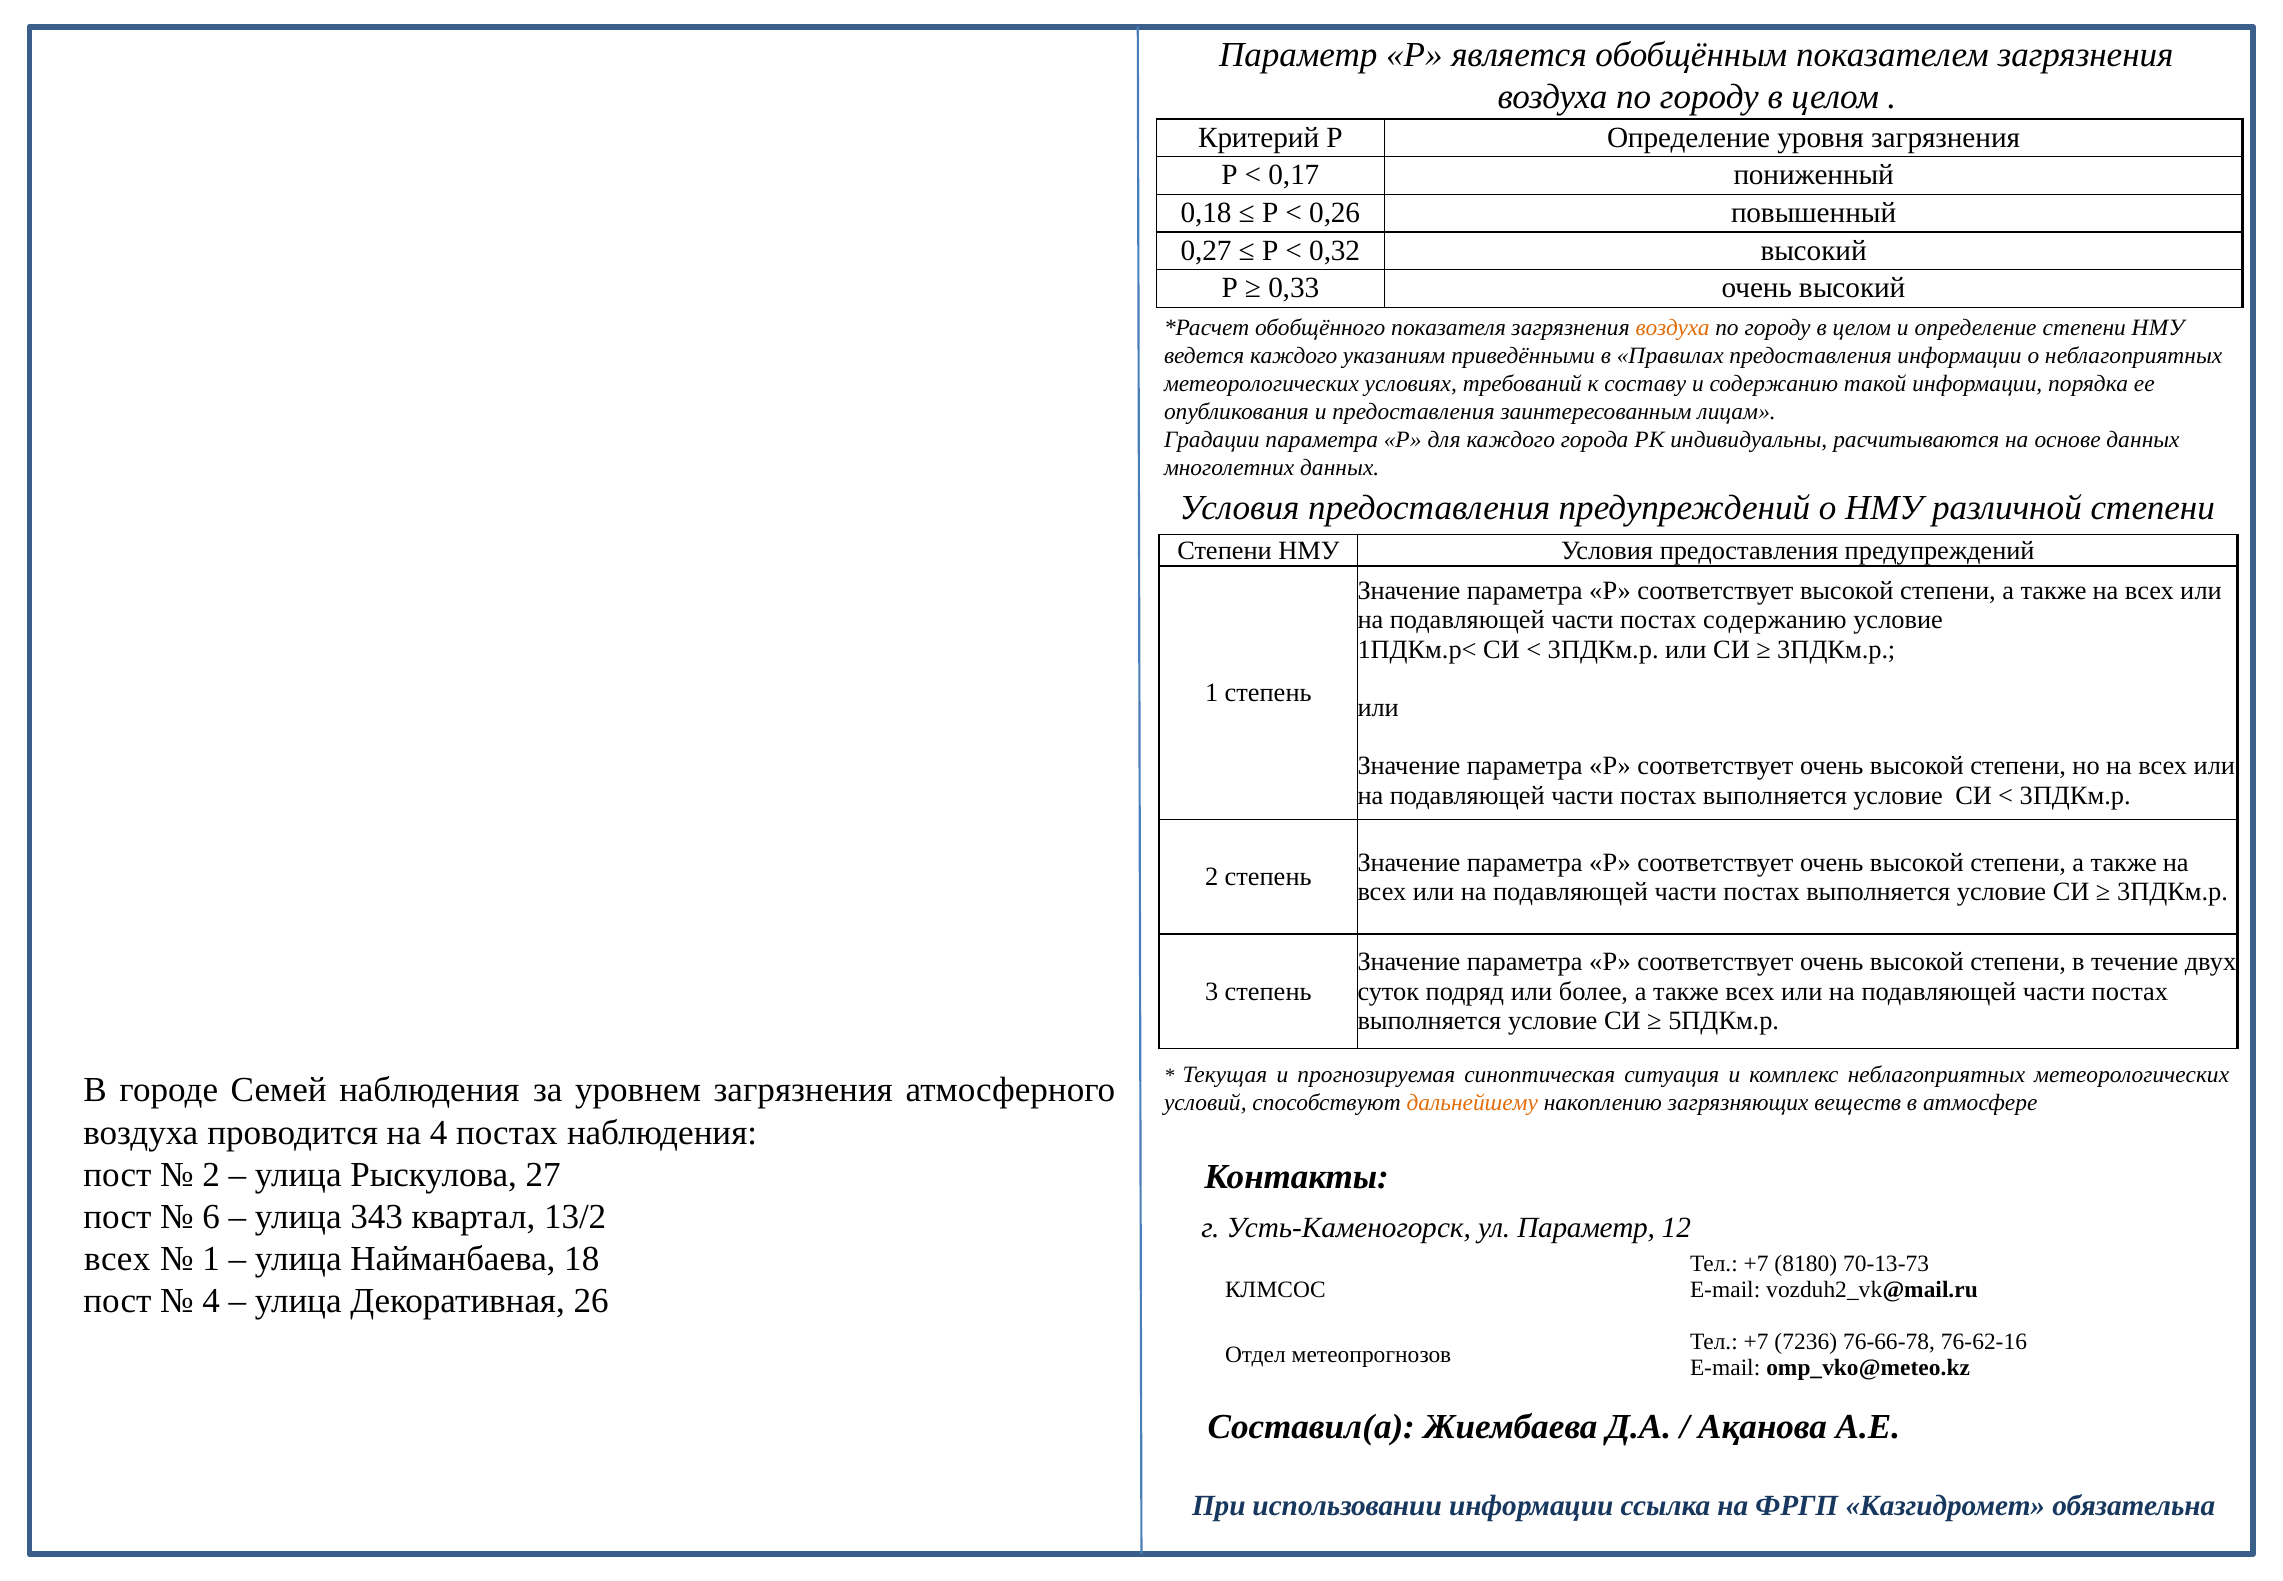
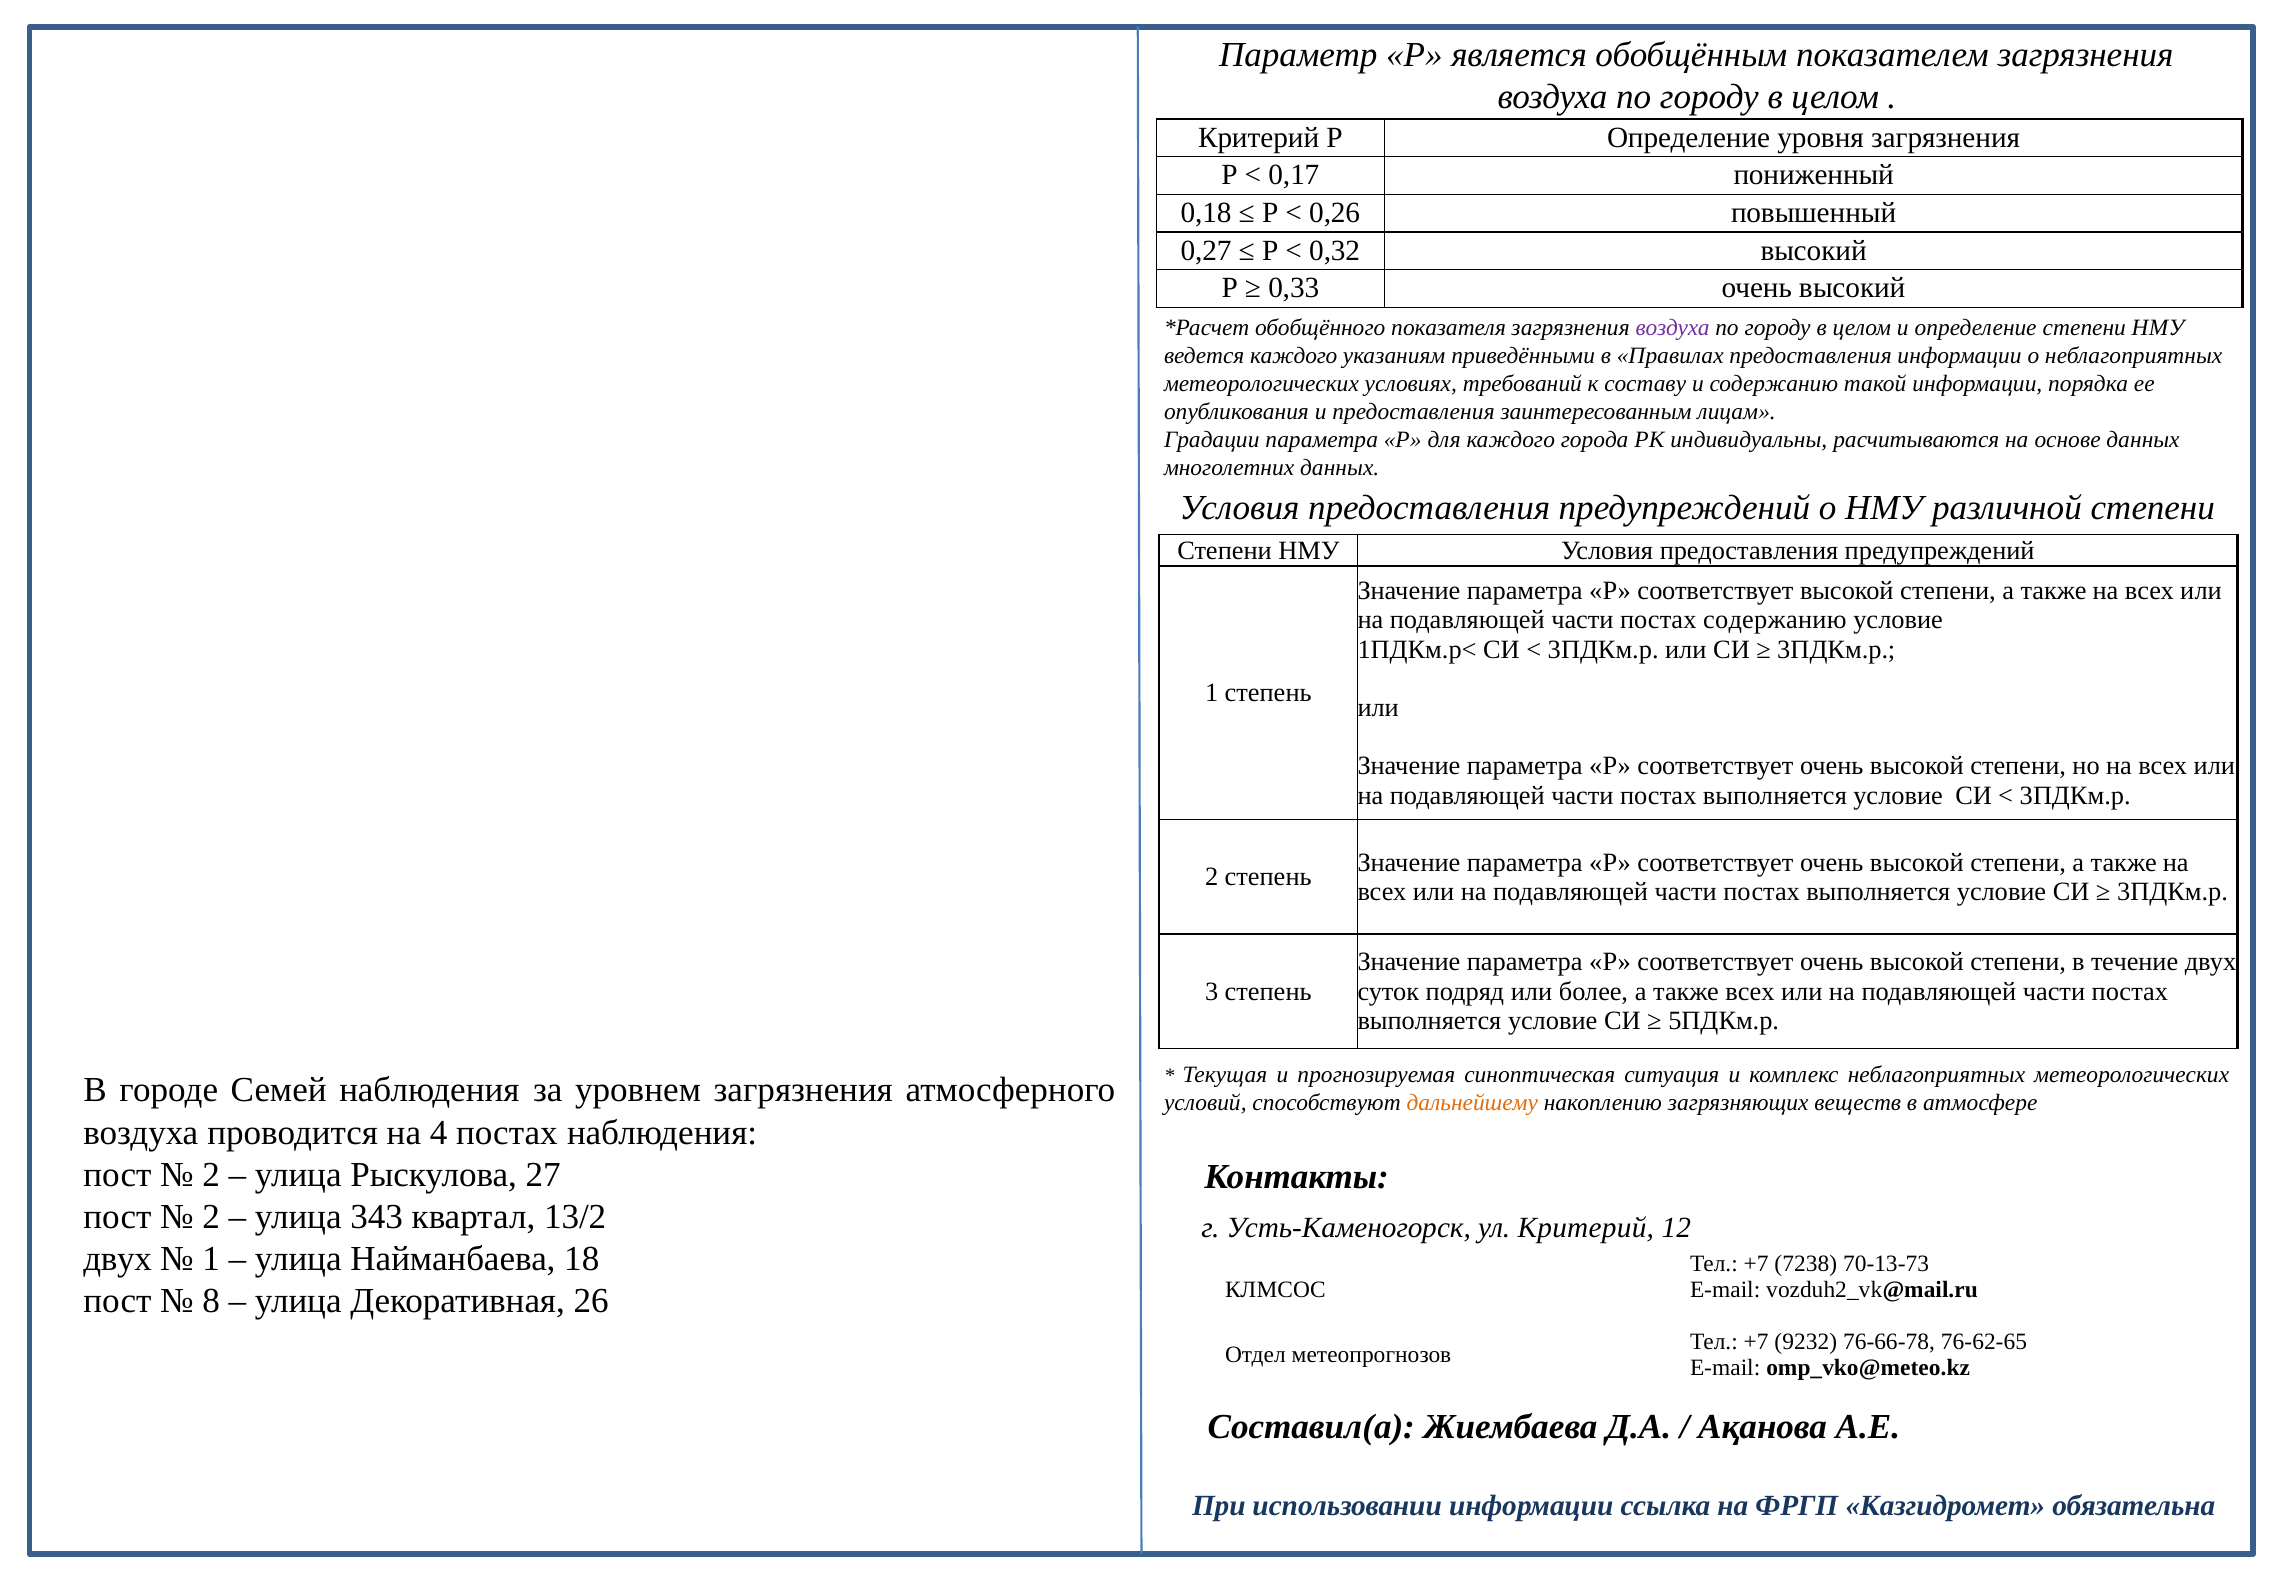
воздуха colour: orange -> purple (1673, 328)
6: 6 -> 2 (211, 1216)
ул Параметр: Параметр -> Критерий (1586, 1227)
всех: всех -> двух (118, 1259)
8180: 8180 -> 7238 (1806, 1264)
4: 4 -> 8 (211, 1301)
7236: 7236 -> 9232 (1806, 1341)
76-62-16: 76-62-16 -> 76-62-65 (1984, 1341)
